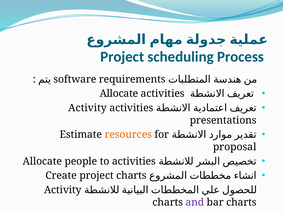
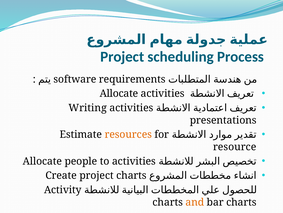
Activity: Activity -> Writing (88, 108)
proposal: proposal -> resource (235, 146)
and colour: purple -> orange (195, 202)
